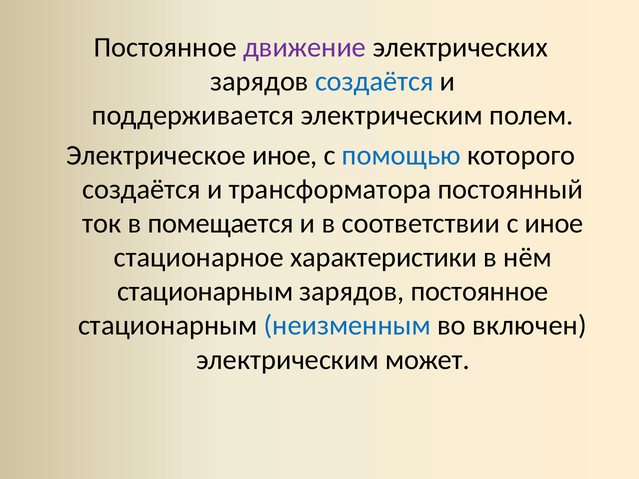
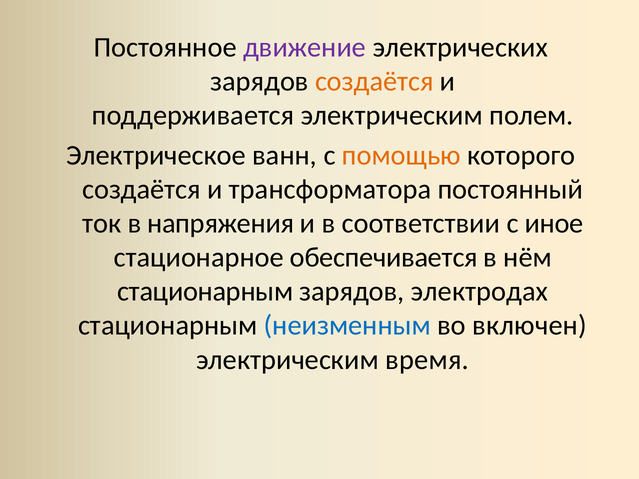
создаётся colour: blue -> orange (374, 81)
Электрическое иное: иное -> ванн (285, 155)
помощью colour: blue -> orange (401, 155)
помещается: помещается -> напряжения (221, 223)
характеристики: характеристики -> обеспечивается (384, 258)
зарядов постоянное: постоянное -> электродах (479, 292)
может: может -> время (427, 360)
